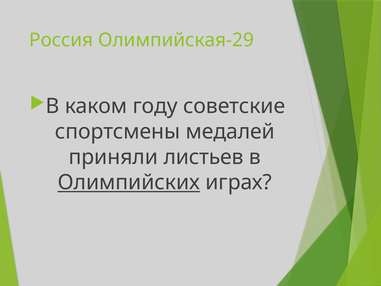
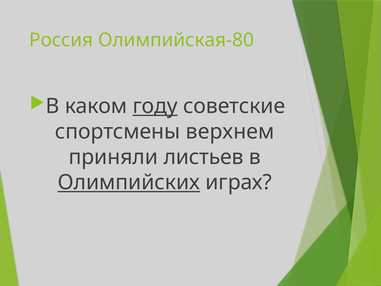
Олимпийская-29: Олимпийская-29 -> Олимпийская-80 (176, 40)
году underline: none -> present (155, 106)
медалей: медалей -> верхнем (230, 132)
